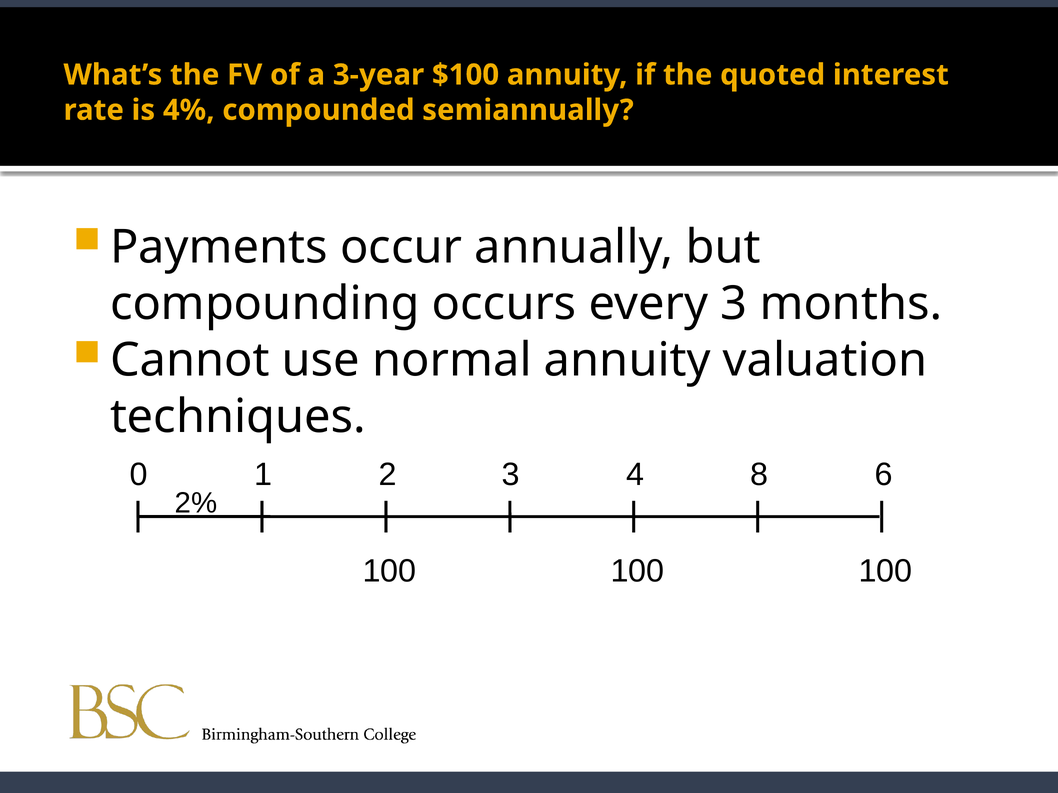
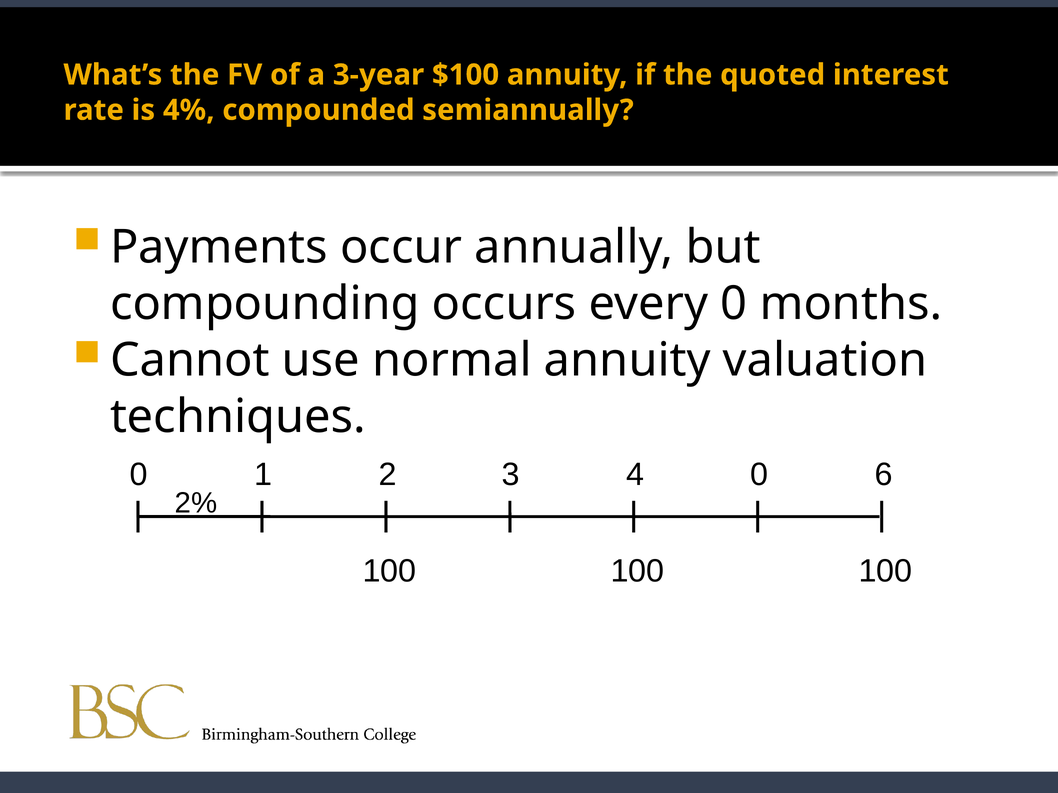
every 3: 3 -> 0 (734, 304)
4 8: 8 -> 0 (759, 475)
